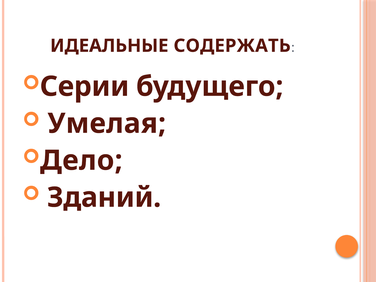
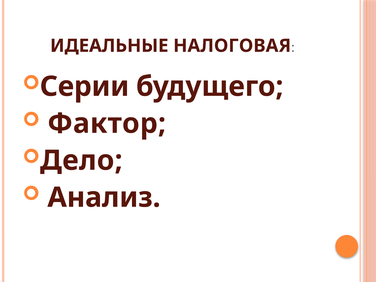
СОДЕРЖАТЬ: СОДЕРЖАТЬ -> НАЛОГОВАЯ (232, 46)
Умелая: Умелая -> Фактор (107, 124)
Зданий: Зданий -> Анализ (104, 197)
